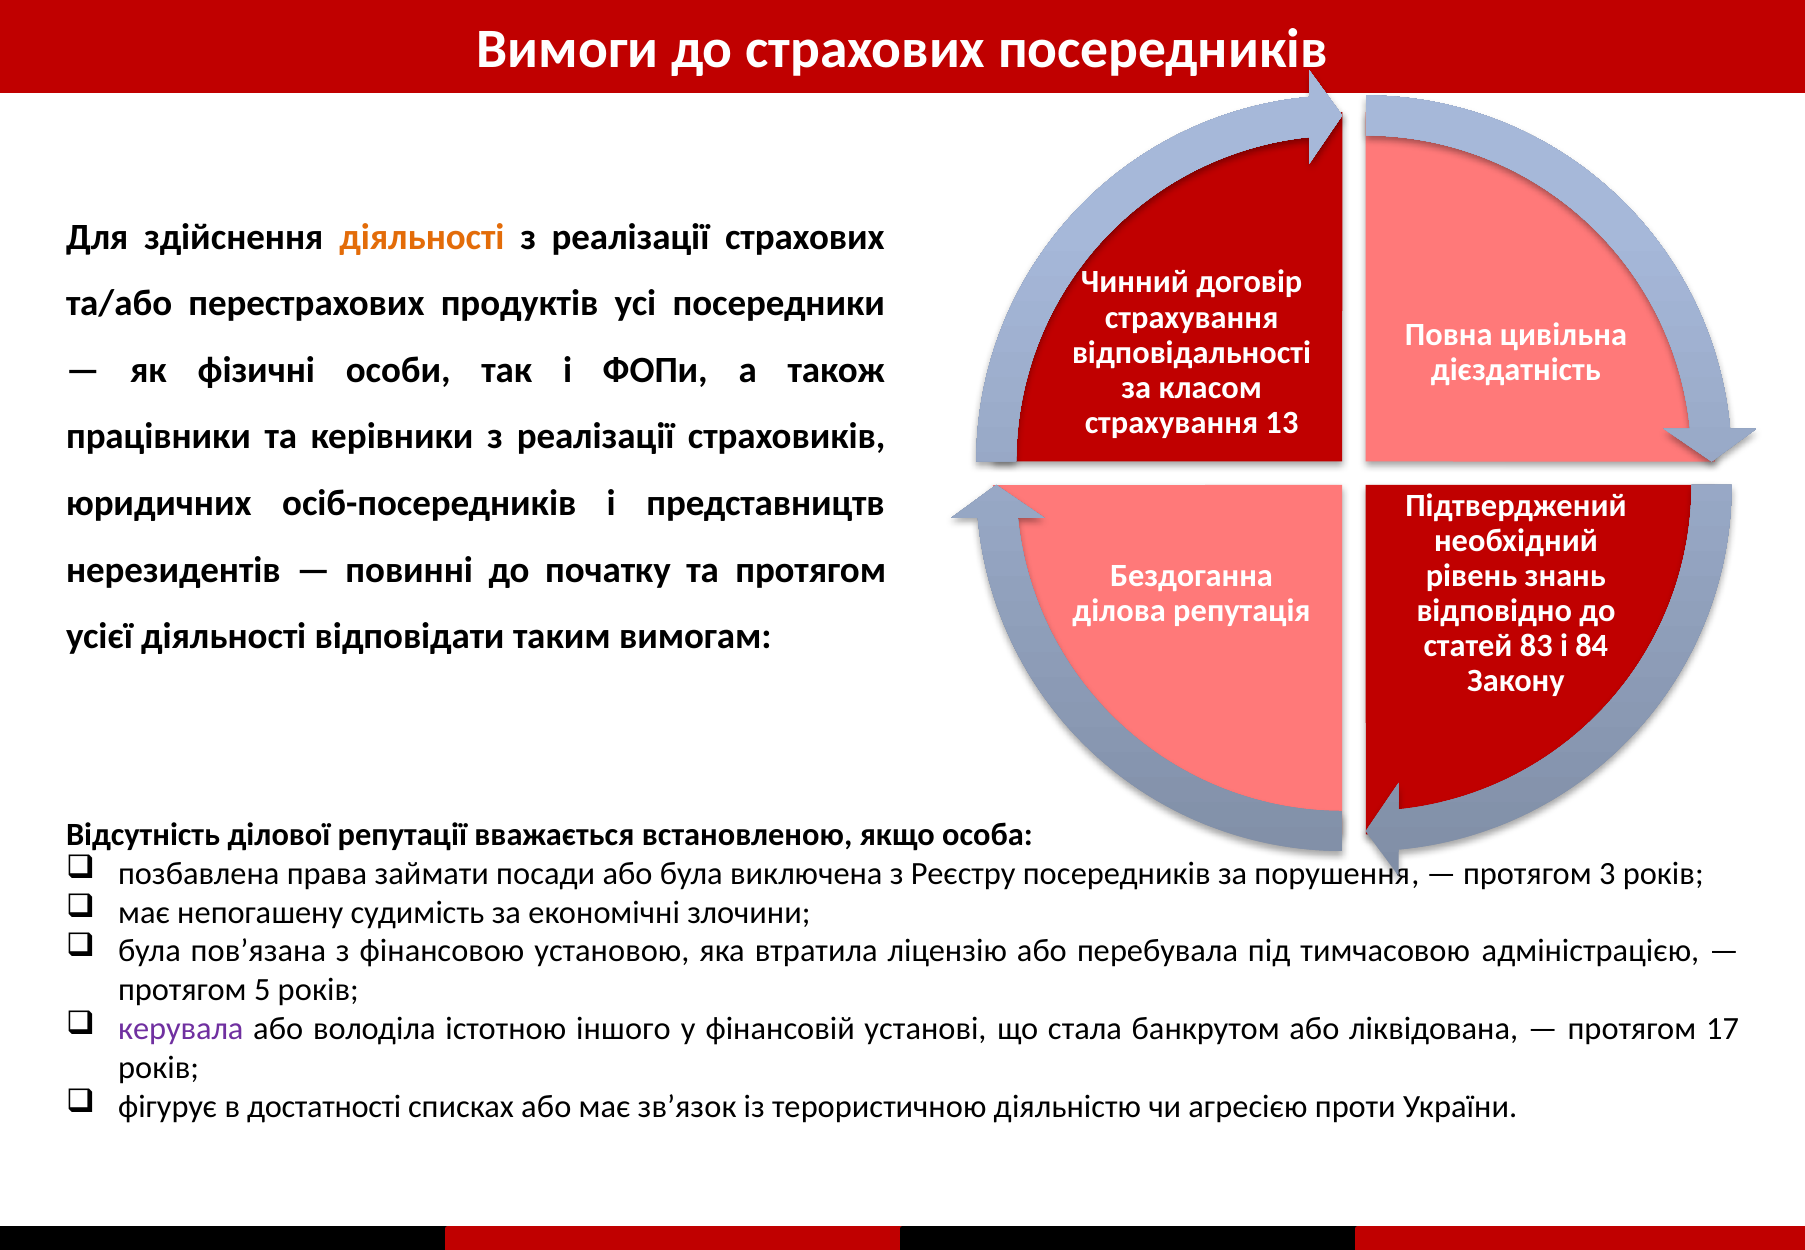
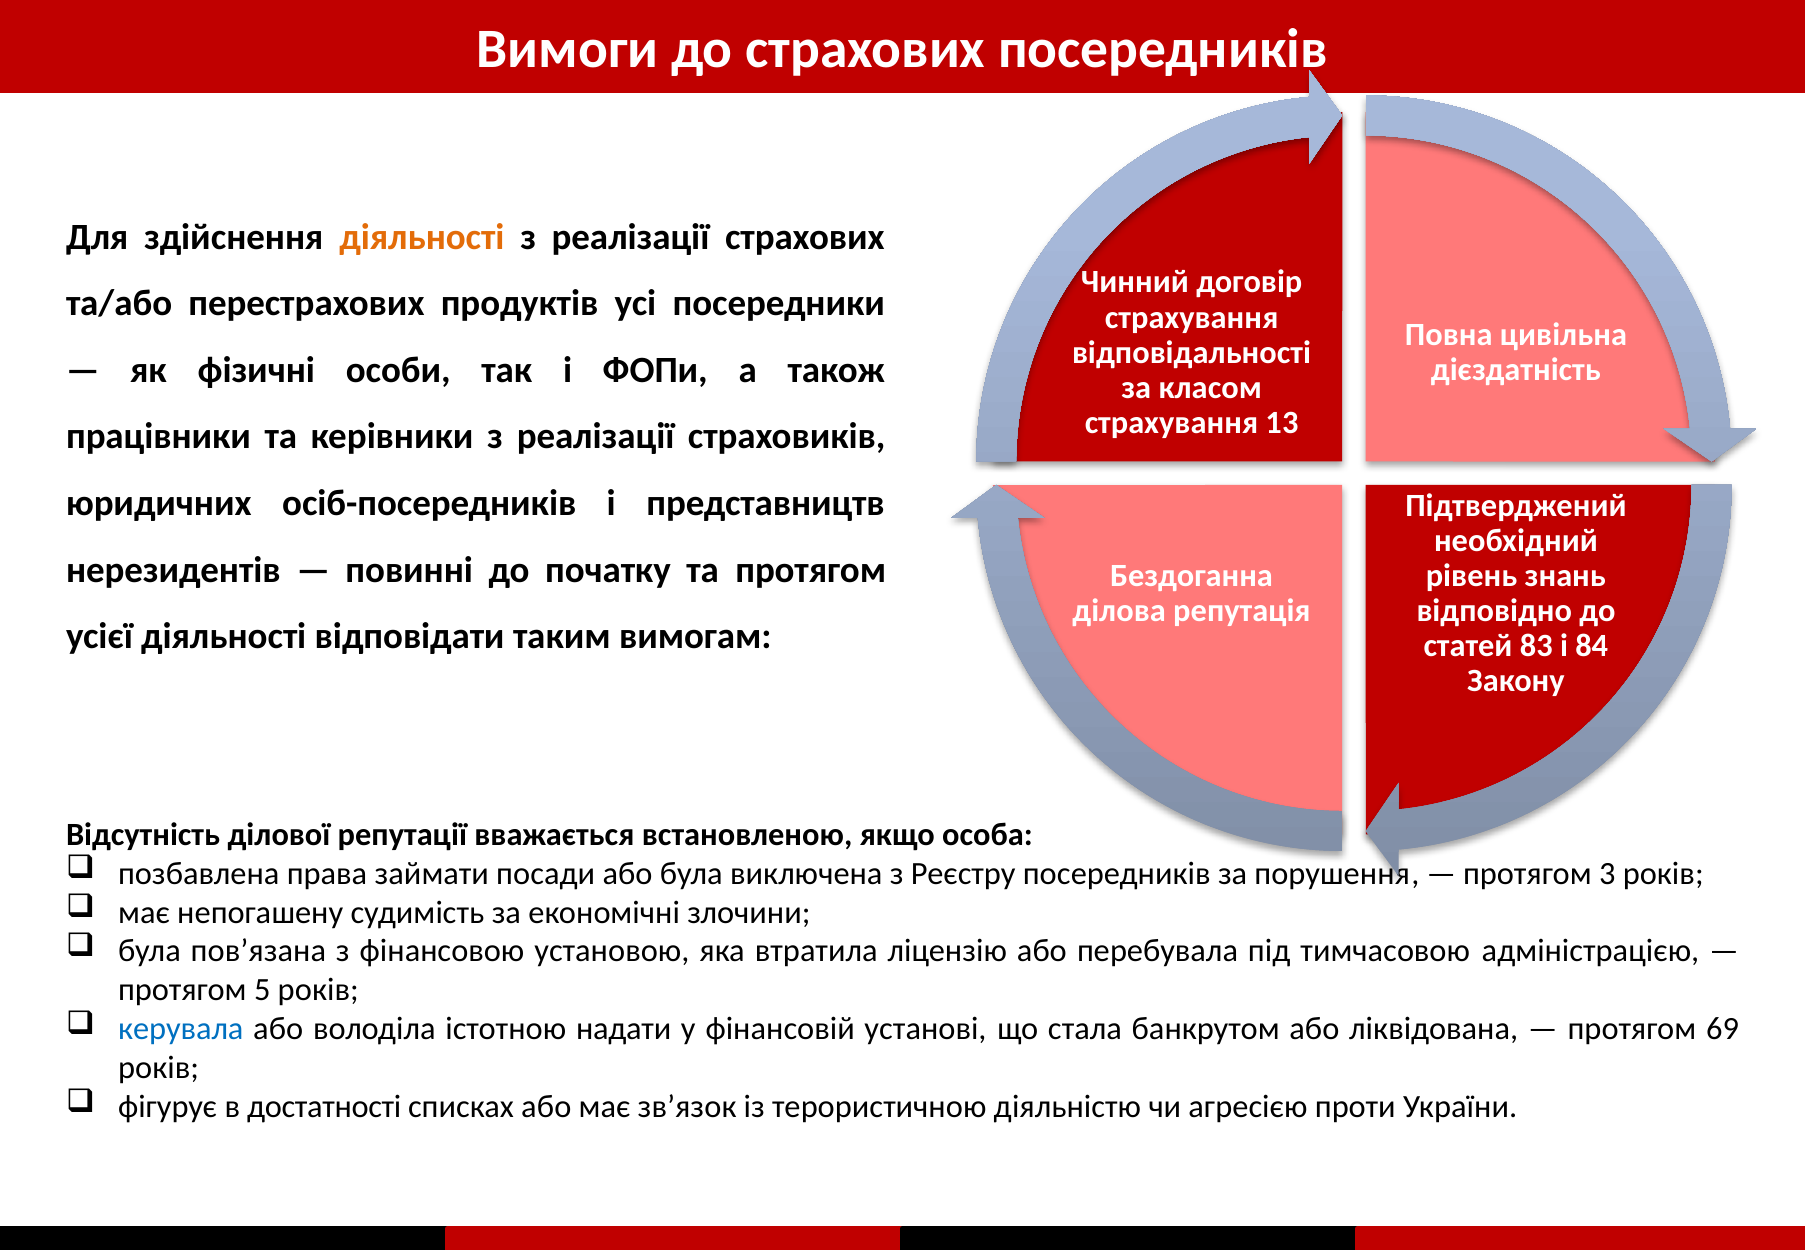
керувала colour: purple -> blue (181, 1029)
іншого: іншого -> надати (624, 1029)
17: 17 -> 69 (1723, 1029)
